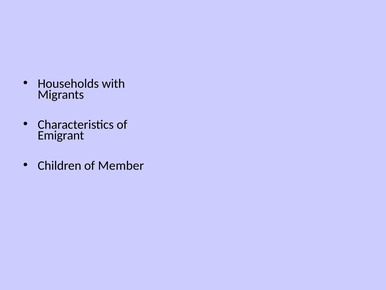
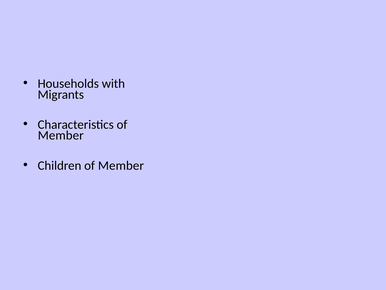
Emigrant: Emigrant -> Member (61, 135)
